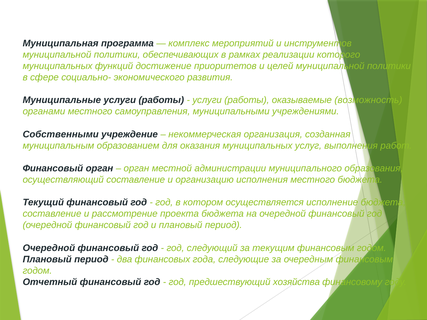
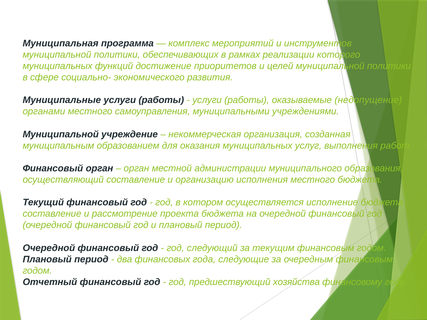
возможность: возможность -> недопущение (368, 100)
Собственными: Собственными -> Муниципальной (61, 134)
